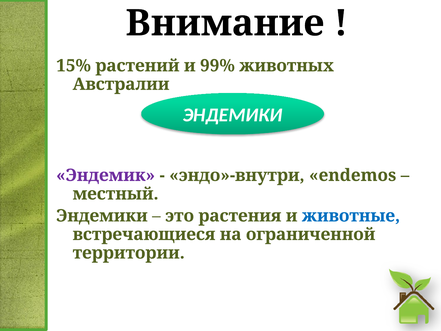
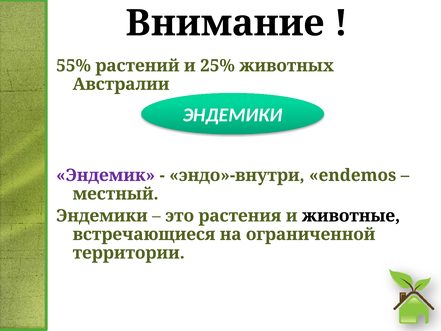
15%: 15% -> 55% (74, 66)
99%: 99% -> 25% (217, 66)
животные colour: blue -> black (351, 216)
